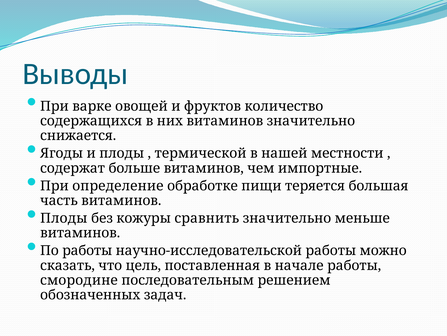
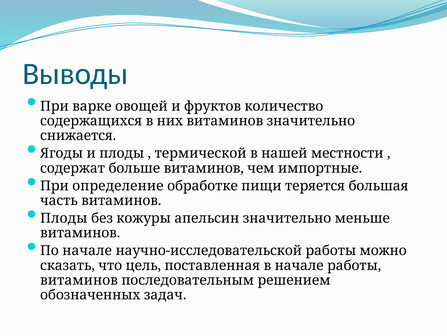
сравнить: сравнить -> апельсин (207, 218)
По работы: работы -> начале (87, 250)
смородине: смородине -> витаминов (79, 280)
